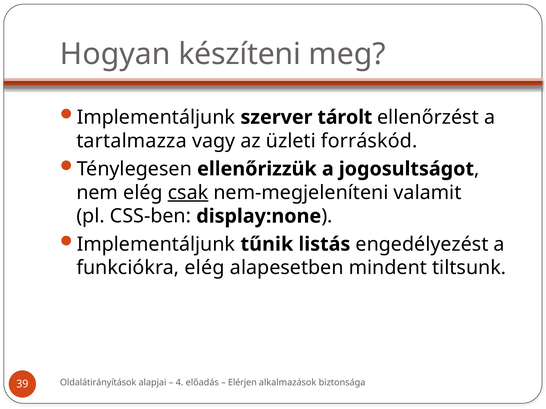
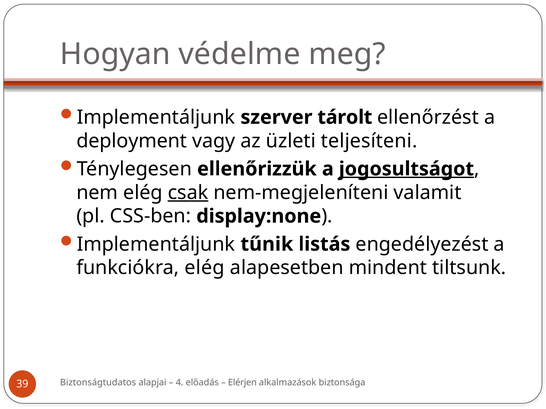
készíteni: készíteni -> védelme (239, 54)
tartalmazza: tartalmazza -> deployment (132, 141)
forráskód: forráskód -> teljesíteni (369, 141)
jogosultságot underline: none -> present (406, 169)
Oldalátirányítások: Oldalátirányítások -> Biztonságtudatos (98, 383)
